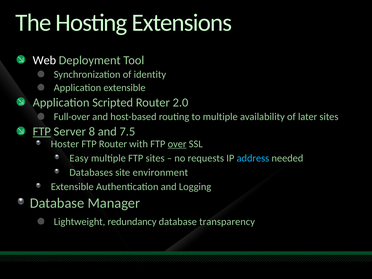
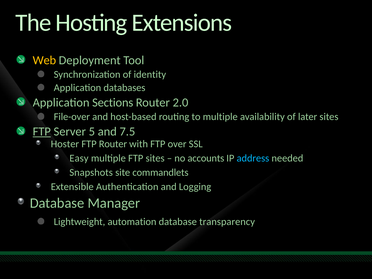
Web colour: white -> yellow (44, 60)
Application extensible: extensible -> databases (124, 88)
Scripted: Scripted -> Sections (113, 102)
Full-over: Full-over -> File-over (72, 117)
8: 8 -> 5 (92, 132)
over underline: present -> none (177, 144)
requests: requests -> accounts (206, 158)
Databases: Databases -> Snapshots (91, 172)
environment: environment -> commandlets (160, 172)
redundancy: redundancy -> automation (132, 222)
